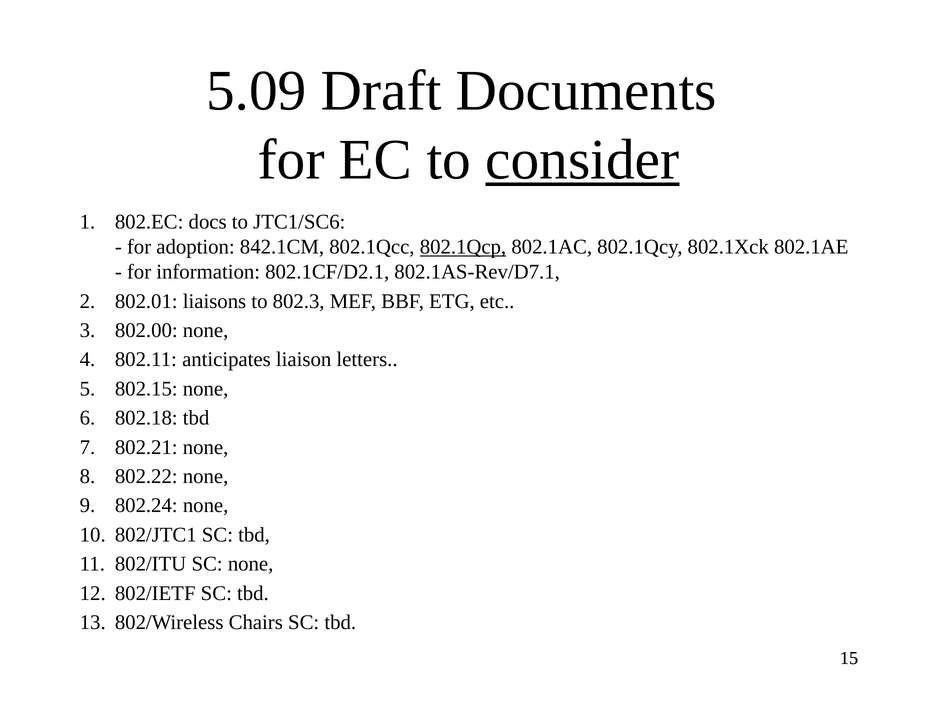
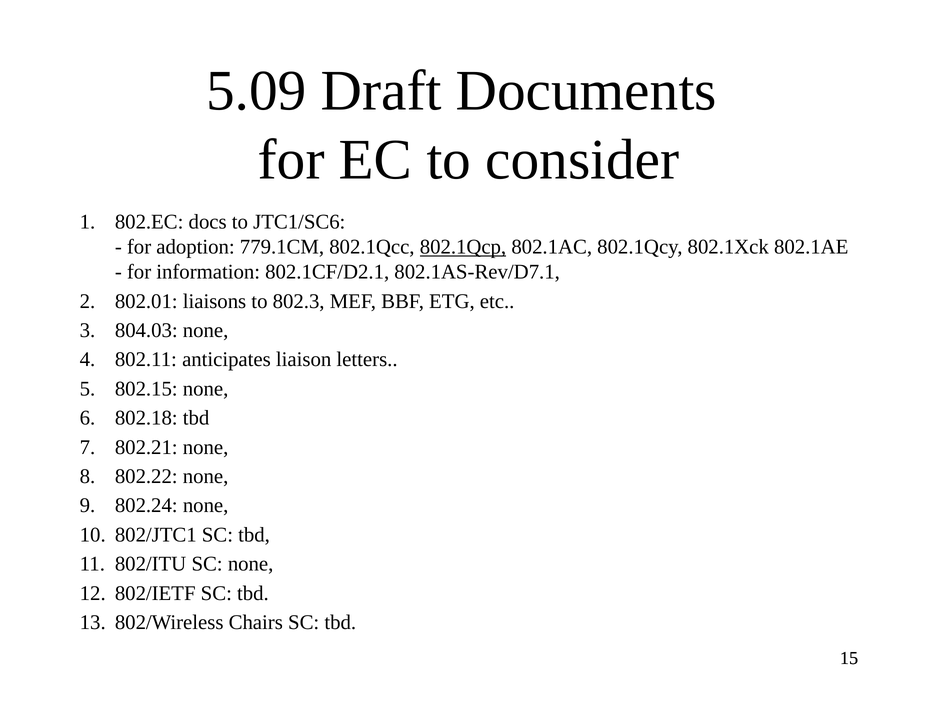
consider underline: present -> none (582, 160)
842.1CM: 842.1CM -> 779.1CM (282, 247)
802.00: 802.00 -> 804.03 (146, 330)
